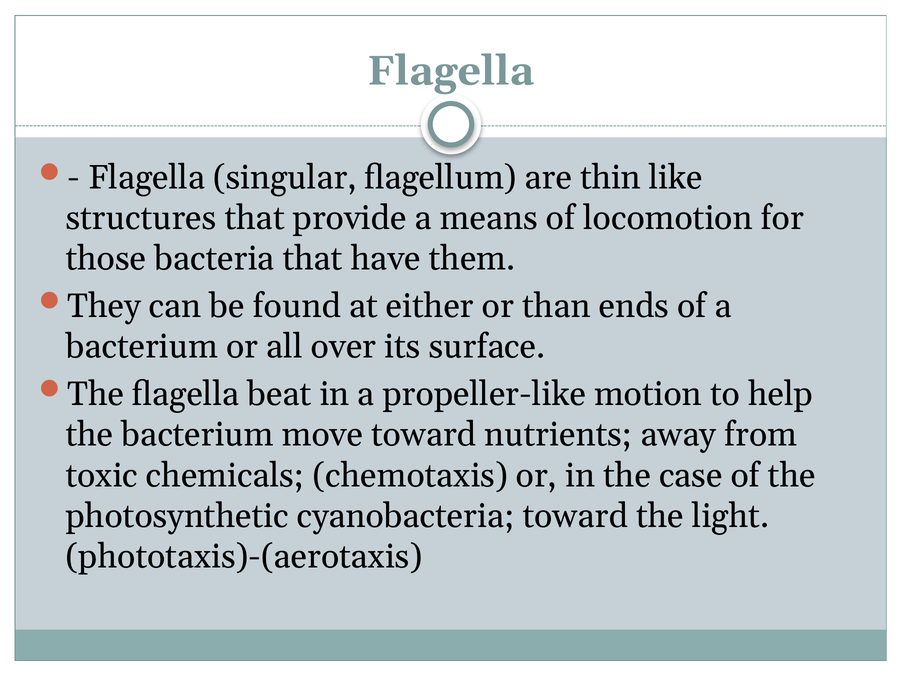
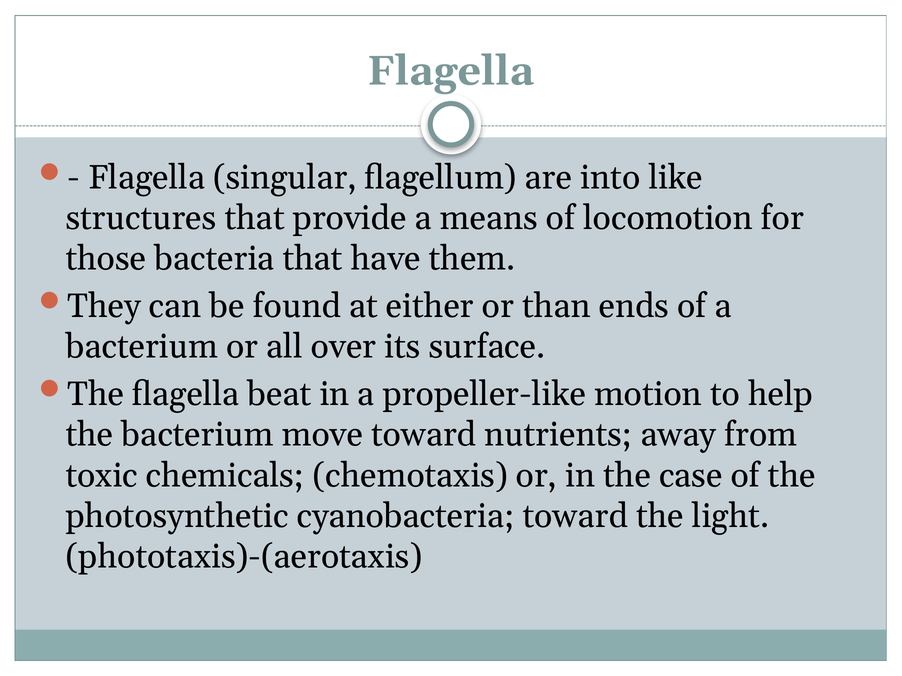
thin: thin -> into (610, 178)
